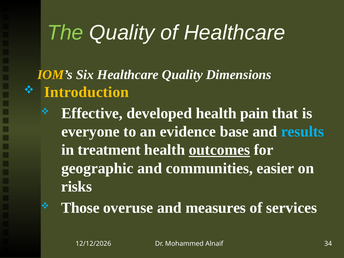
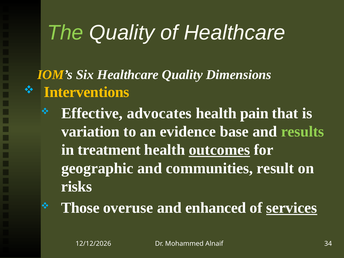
Introduction: Introduction -> Interventions (87, 92)
developed: developed -> advocates (159, 113)
everyone: everyone -> variation (91, 132)
results colour: light blue -> light green (303, 132)
easier: easier -> result (275, 168)
measures: measures -> enhanced (216, 208)
services underline: none -> present (292, 208)
